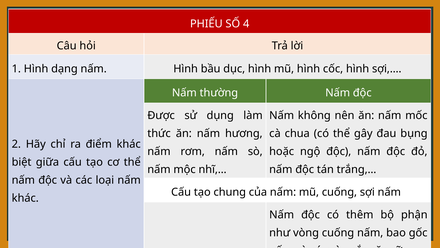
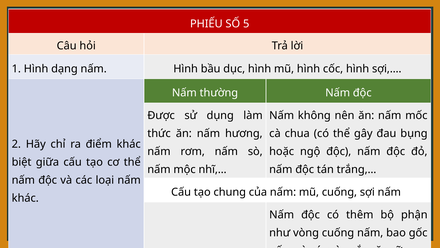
4: 4 -> 5 (246, 24)
